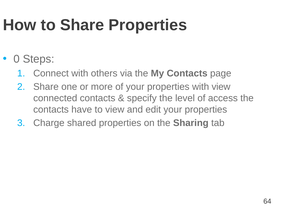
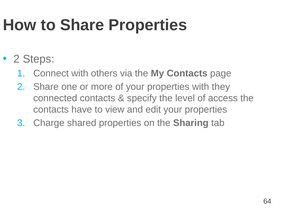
0: 0 -> 2 (17, 59)
with view: view -> they (221, 86)
